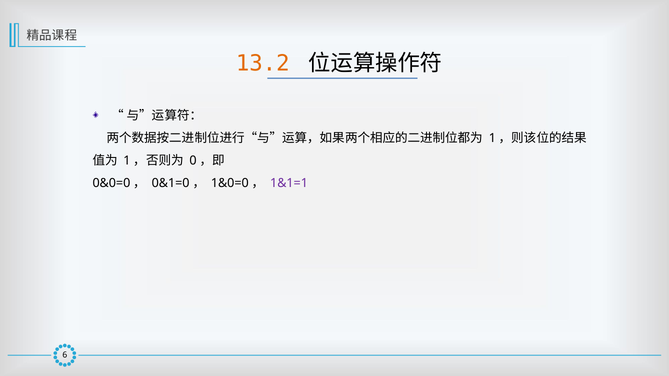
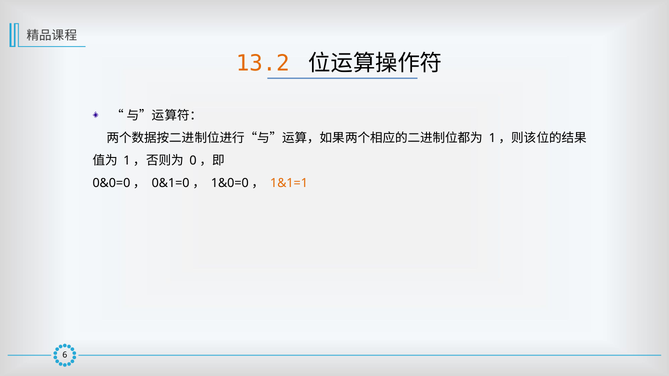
1&1=1 colour: purple -> orange (289, 183)
